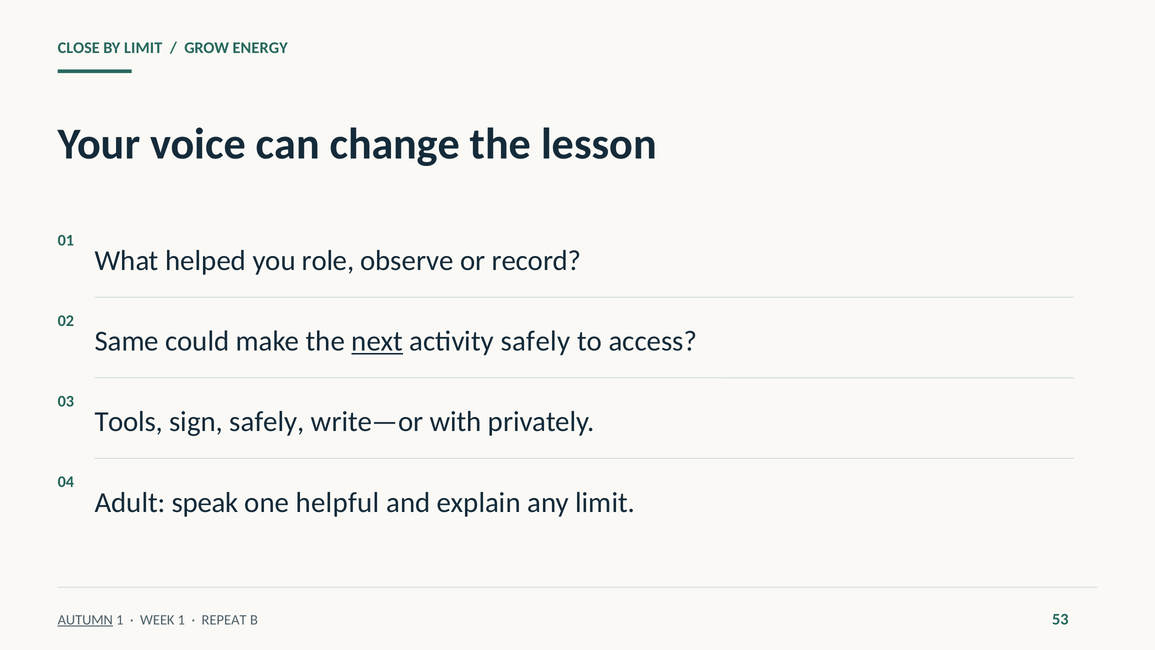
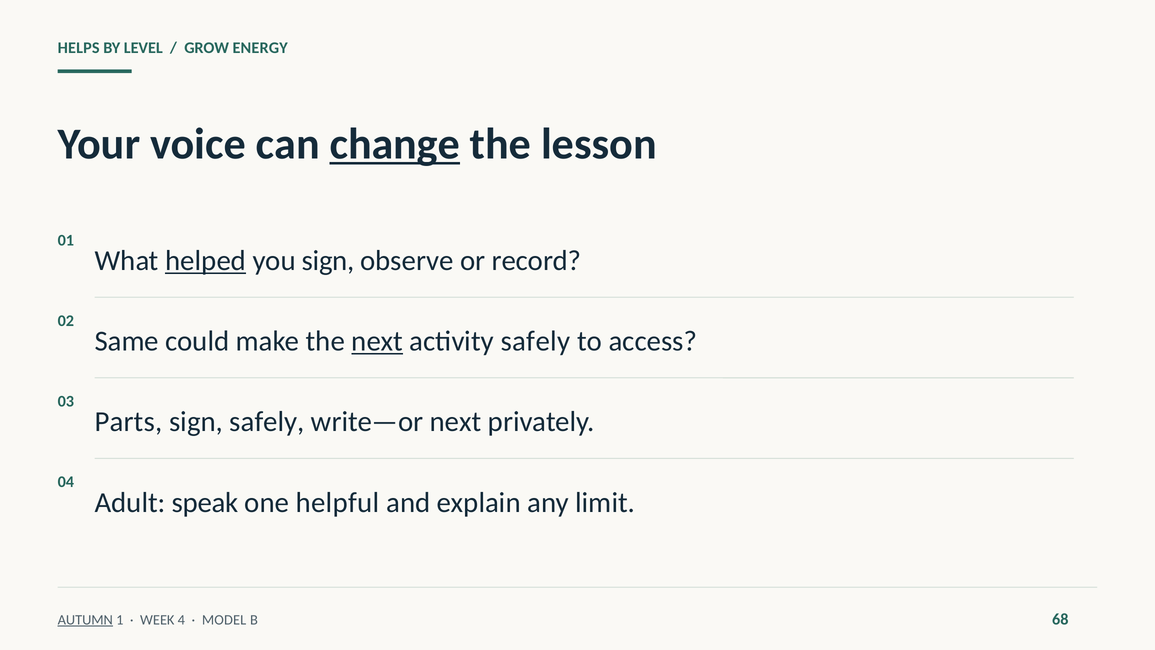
CLOSE: CLOSE -> HELPS (79, 48)
BY LIMIT: LIMIT -> LEVEL (143, 48)
change underline: none -> present (395, 144)
helped underline: none -> present (206, 261)
you role: role -> sign (328, 261)
Tools: Tools -> Parts (129, 422)
write—or with: with -> next (456, 422)
WEEK 1: 1 -> 4 (181, 620)
REPEAT: REPEAT -> MODEL (224, 620)
53: 53 -> 68 (1060, 619)
